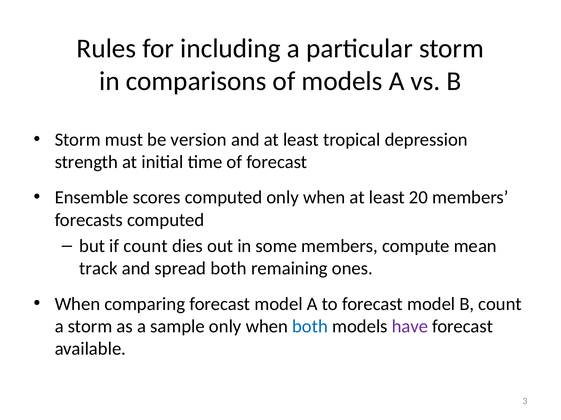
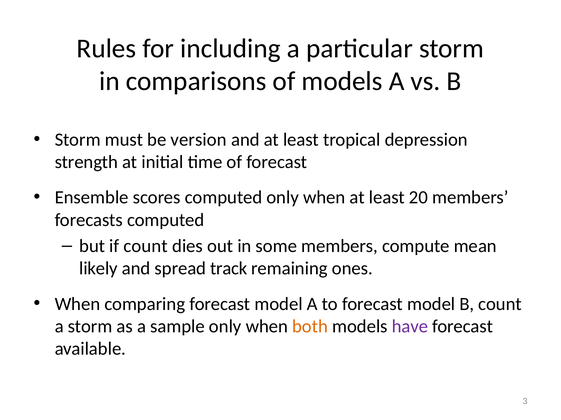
track: track -> likely (98, 269)
spread both: both -> track (229, 269)
both colour: blue -> orange (310, 327)
